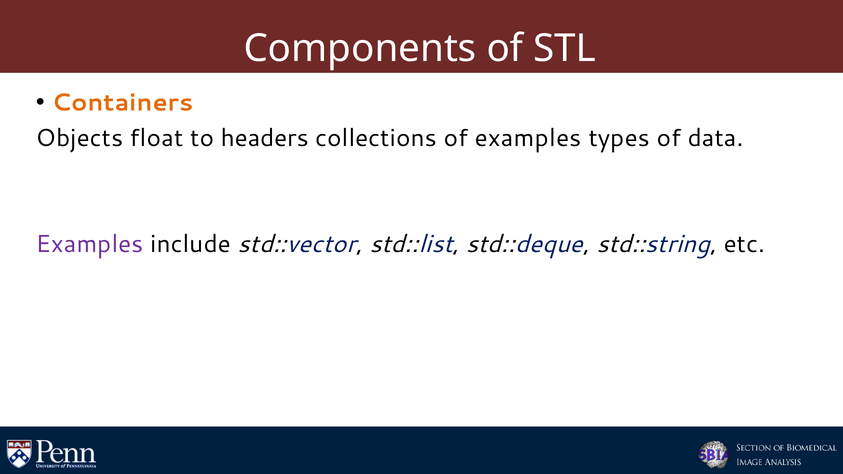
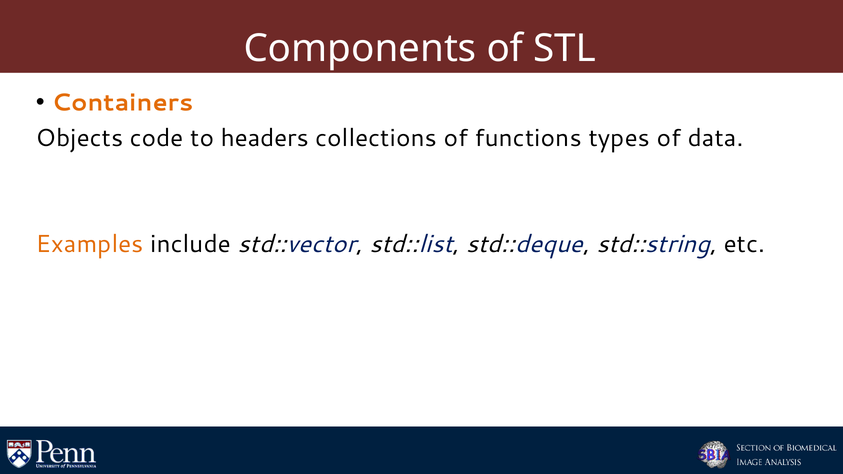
float: float -> code (157, 138)
of examples: examples -> functions (528, 138)
Examples colour: purple -> orange (90, 244)
